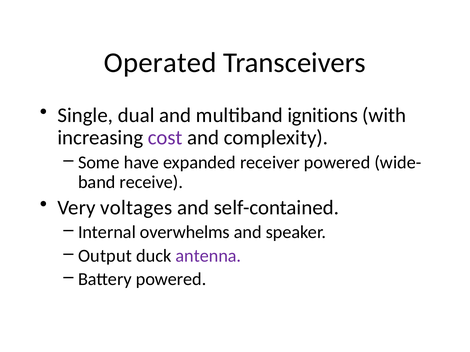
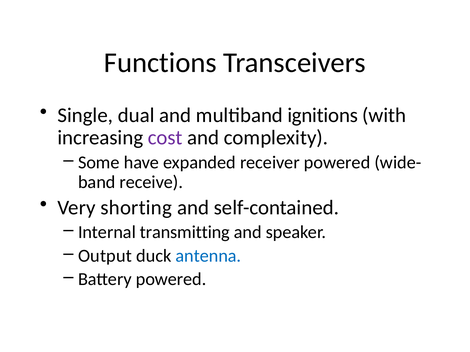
Operated: Operated -> Functions (160, 63)
voltages: voltages -> shorting (136, 208)
overwhelms: overwhelms -> transmitting (185, 233)
antenna colour: purple -> blue (208, 256)
